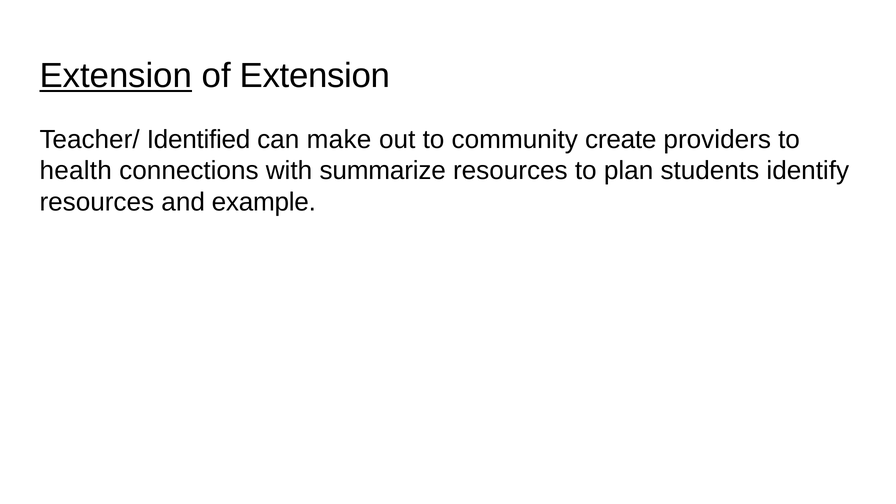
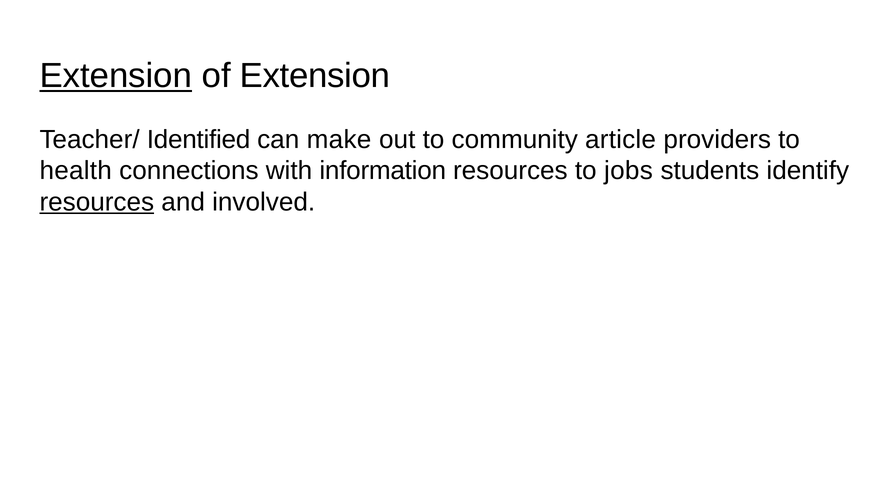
create: create -> article (621, 139)
summarize: summarize -> information (383, 171)
plan: plan -> jobs (628, 171)
resources underline: none -> present (97, 202)
example: example -> involved (264, 202)
